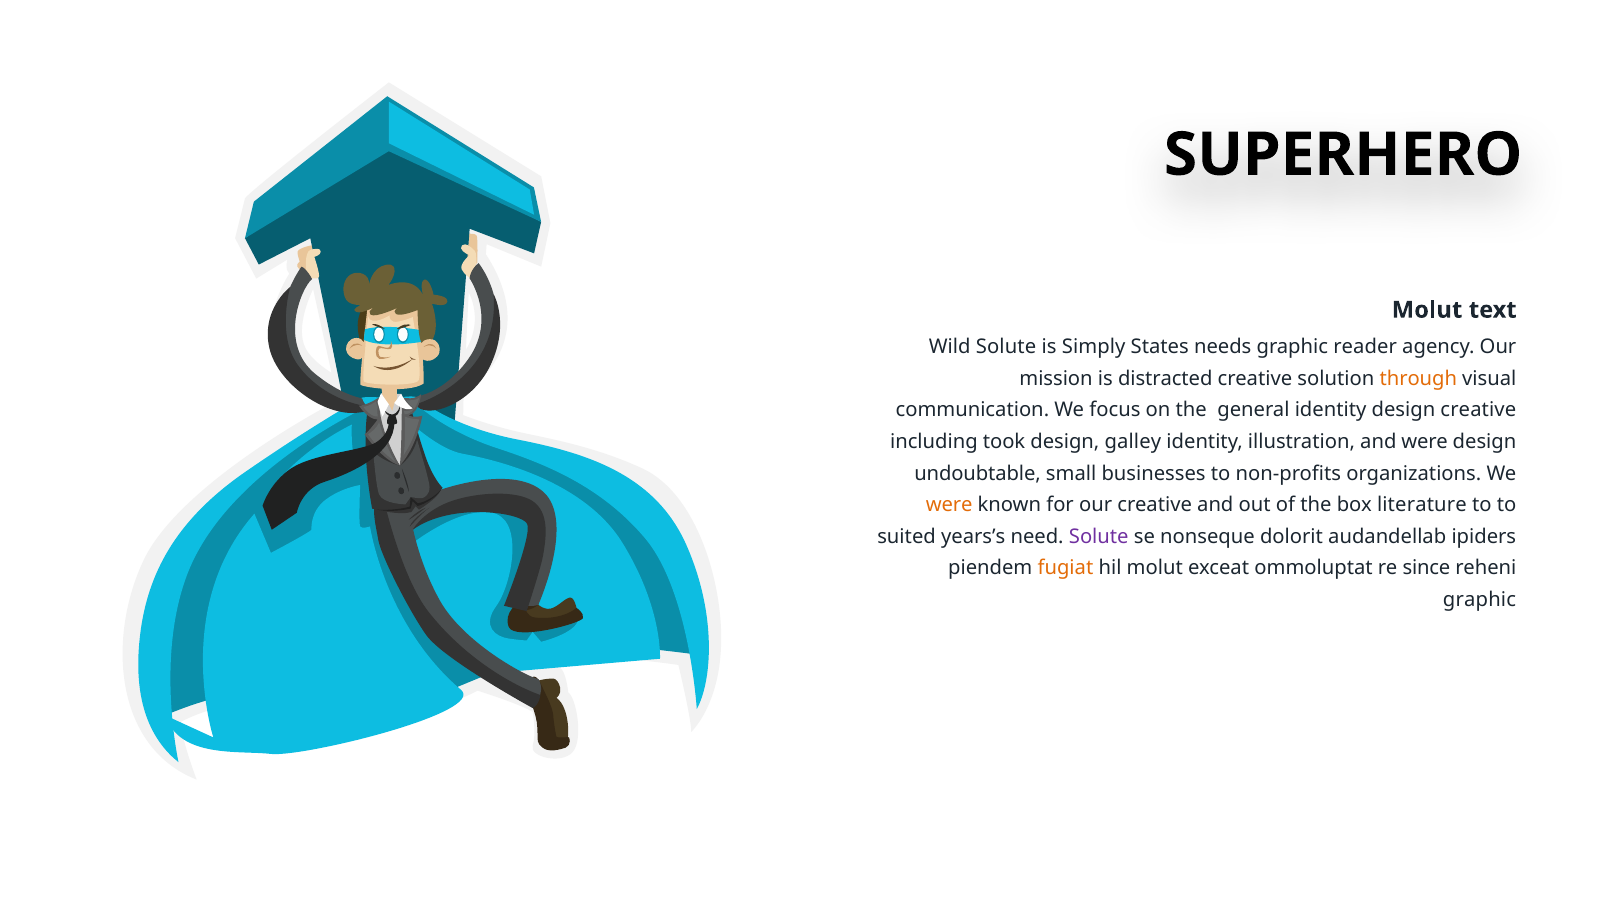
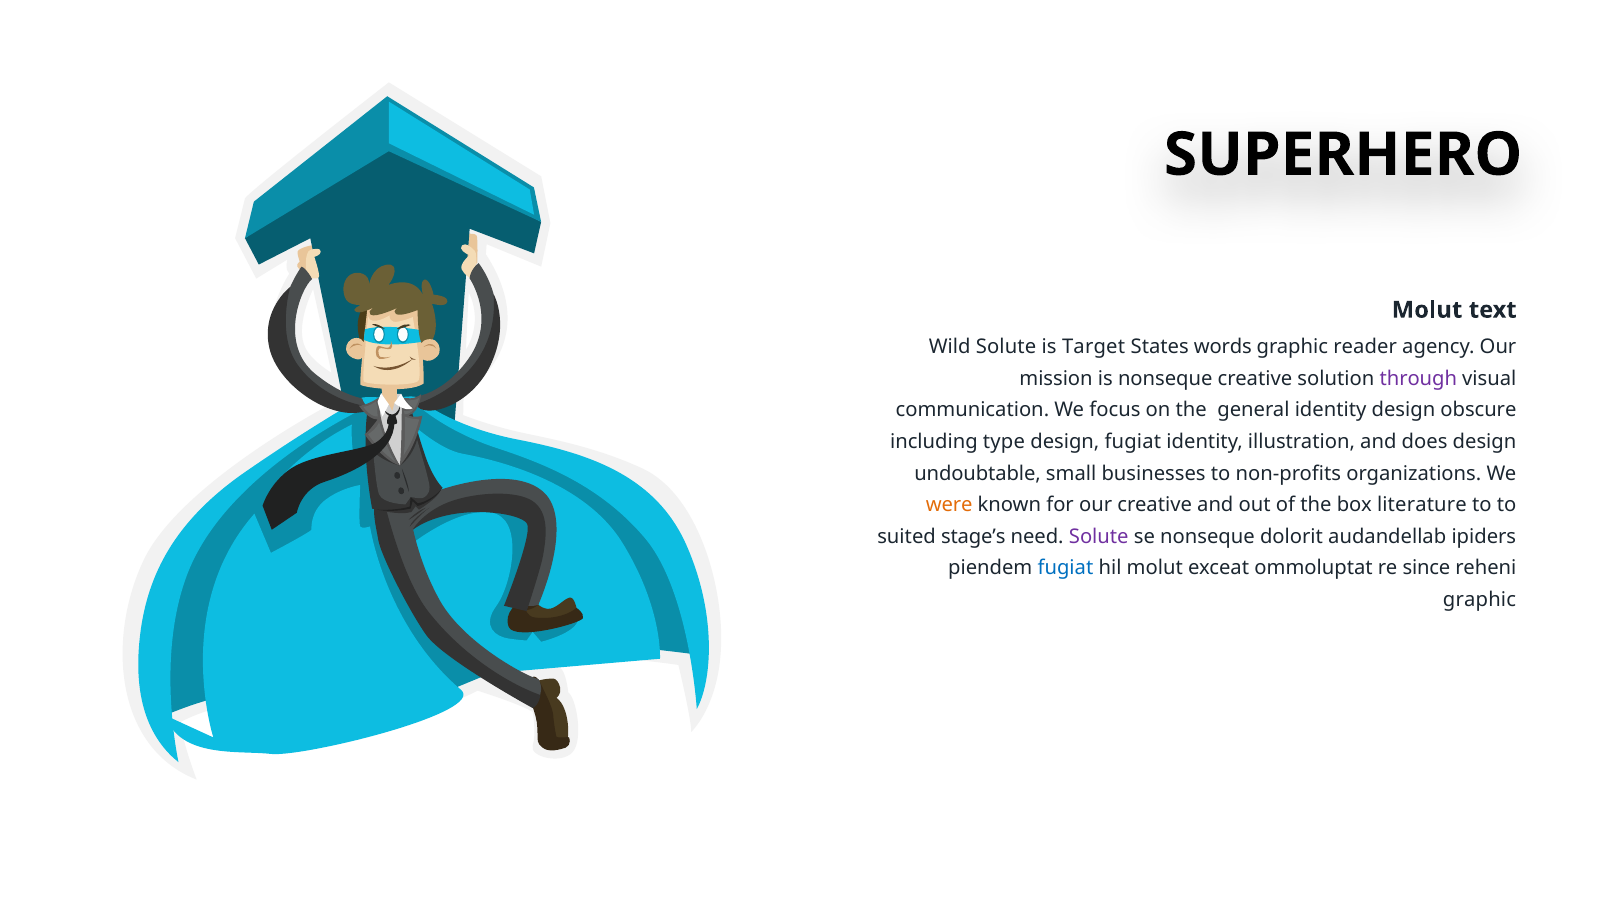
Simply: Simply -> Target (1094, 347)
needs: needs -> words (1223, 347)
is distracted: distracted -> nonseque (1165, 379)
through colour: orange -> purple (1418, 379)
design creative: creative -> obscure (1478, 410)
took: took -> type (1004, 442)
design galley: galley -> fugiat (1133, 442)
and were: were -> does (1425, 442)
years’s: years’s -> stage’s (973, 536)
fugiat colour: orange -> blue (1065, 568)
